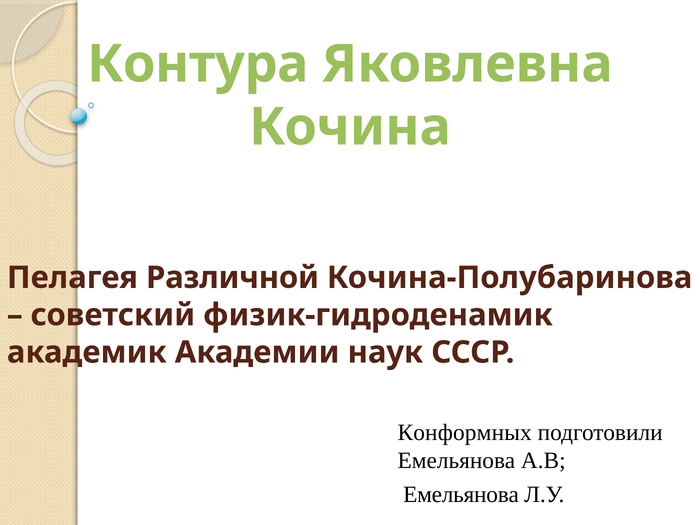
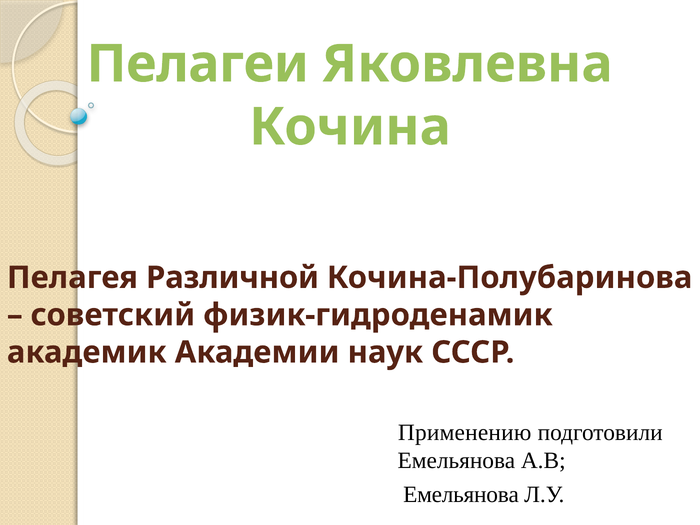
Контура: Контура -> Пелагеи (198, 64)
Конформных: Конформных -> Применению (465, 432)
